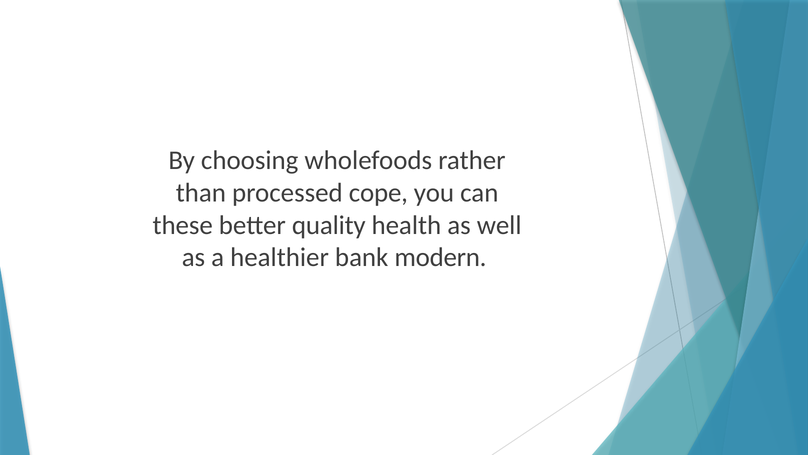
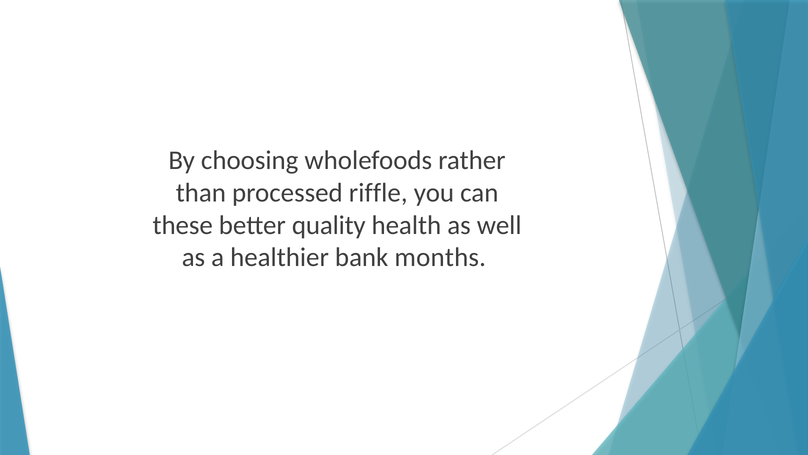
cope: cope -> riffle (378, 193)
modern: modern -> months (440, 257)
